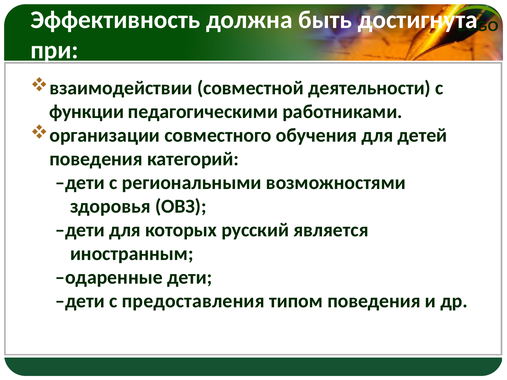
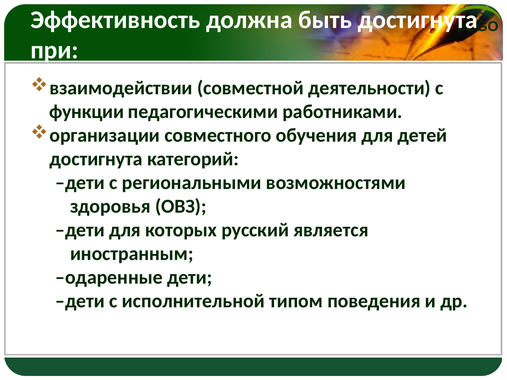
поведения: поведения -> достигнута (96, 159)
предоставления: предоставления -> исполнительной (193, 301)
